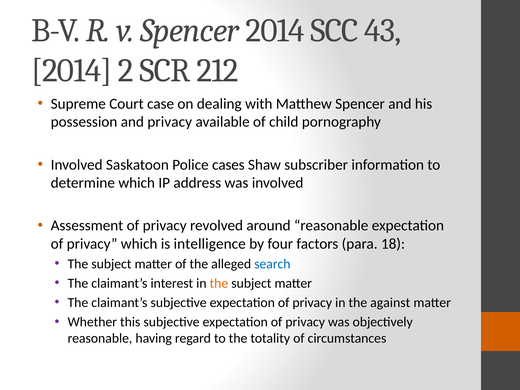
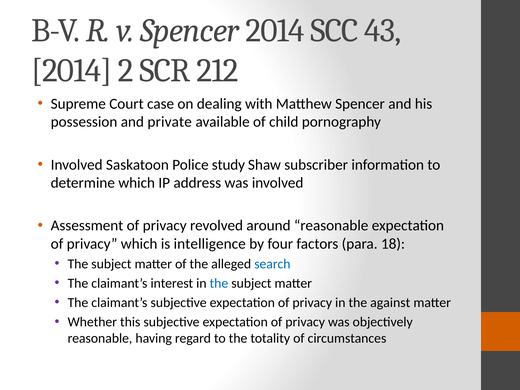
and privacy: privacy -> private (170, 122)
cases: cases -> study (228, 165)
the colour: orange -> blue (219, 283)
